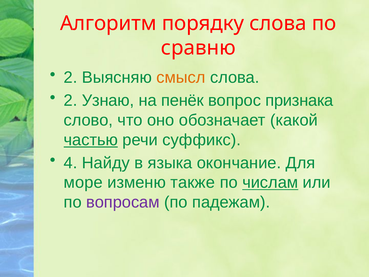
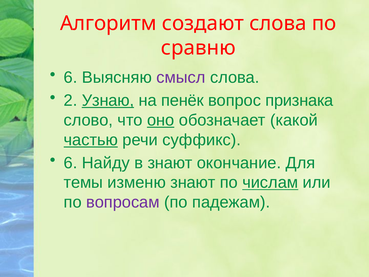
порядку: порядку -> создают (203, 23)
2: 2 -> 6 (70, 77)
смысл colour: orange -> purple (181, 77)
Узнаю underline: none -> present (108, 100)
оно underline: none -> present (161, 120)
4: 4 -> 6 (70, 163)
в языка: языка -> знают (170, 163)
море: море -> темы (83, 182)
изменю также: также -> знают (193, 182)
